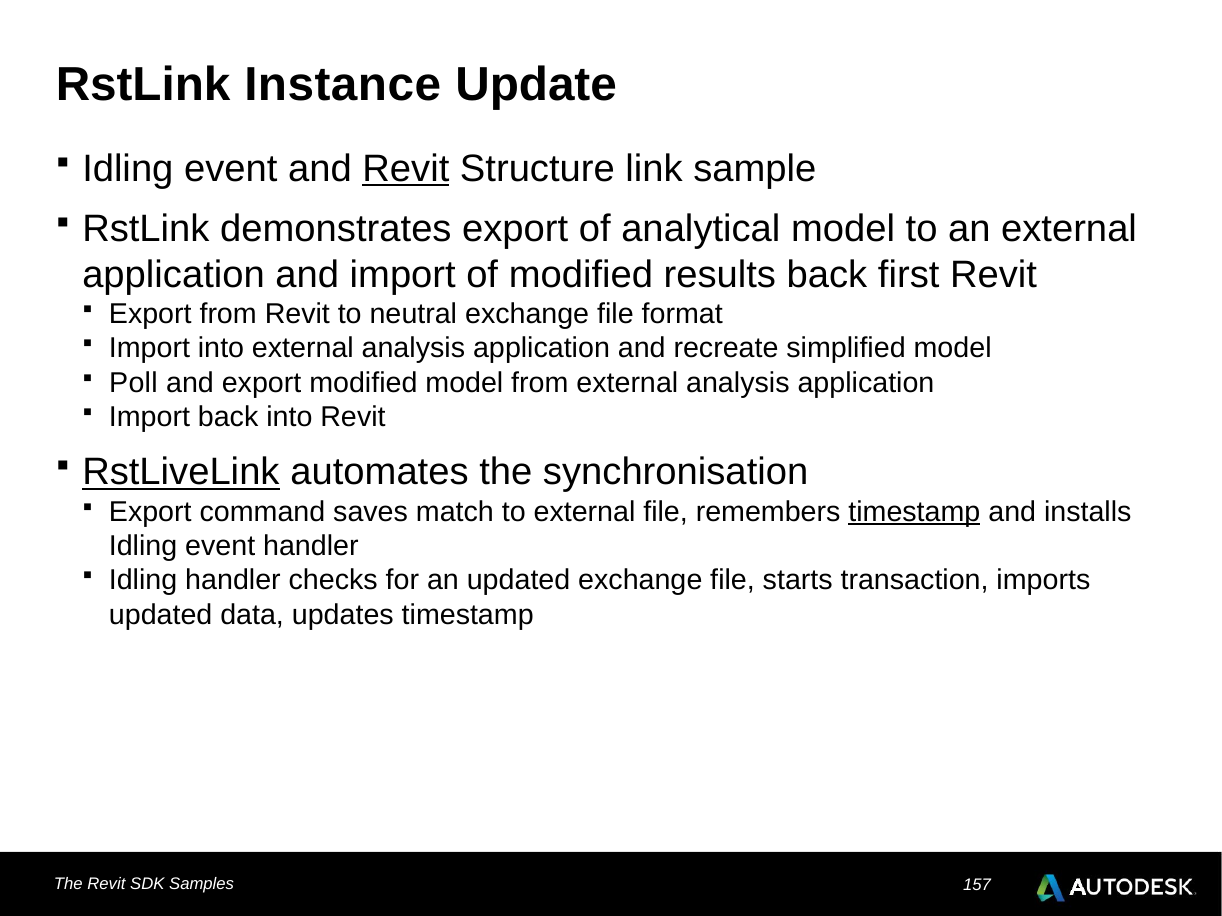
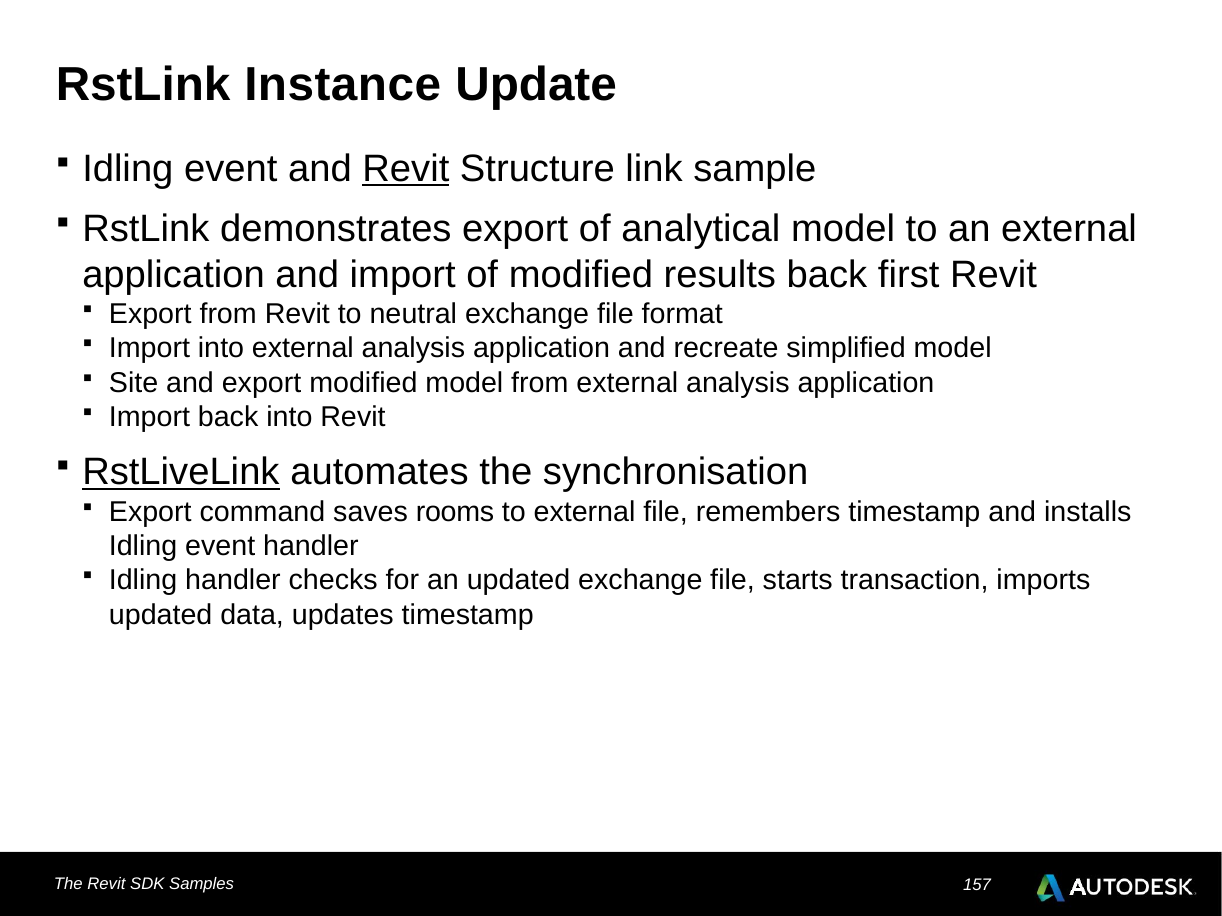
Poll: Poll -> Site (134, 383)
match: match -> rooms (455, 512)
timestamp underline: present -> none (914, 512)
